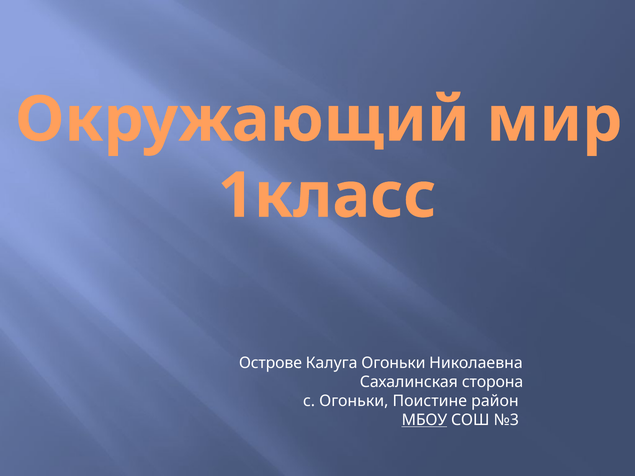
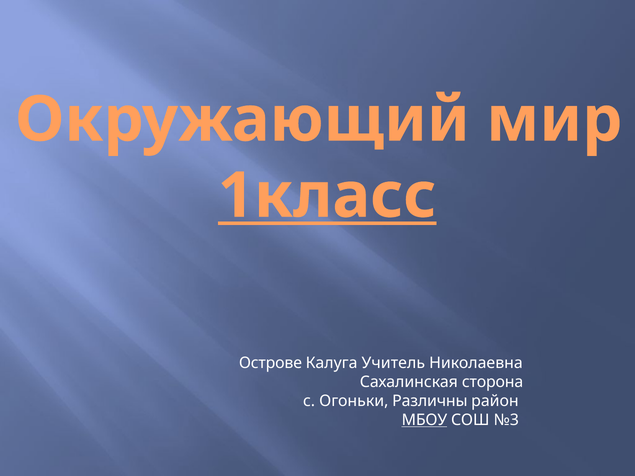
1класс underline: none -> present (327, 196)
Калуга Огоньки: Огоньки -> Учитель (393, 363)
Поистине: Поистине -> Различны (430, 401)
